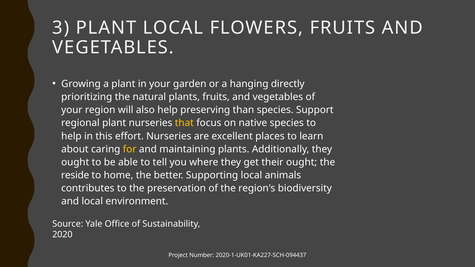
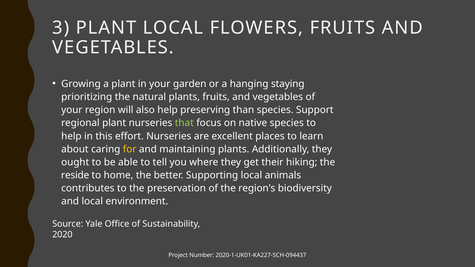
directly: directly -> staying (288, 84)
that colour: yellow -> light green (184, 123)
their ought: ought -> hiking (302, 162)
